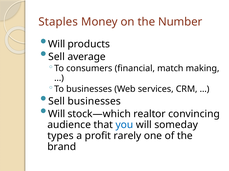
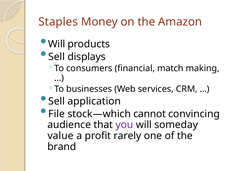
Number: Number -> Amazon (180, 22)
average: average -> displays (87, 57)
Sell businesses: businesses -> application (94, 102)
Will: Will -> File (57, 114)
realtor: realtor -> cannot (150, 114)
you colour: blue -> purple (124, 125)
types: types -> value (61, 136)
